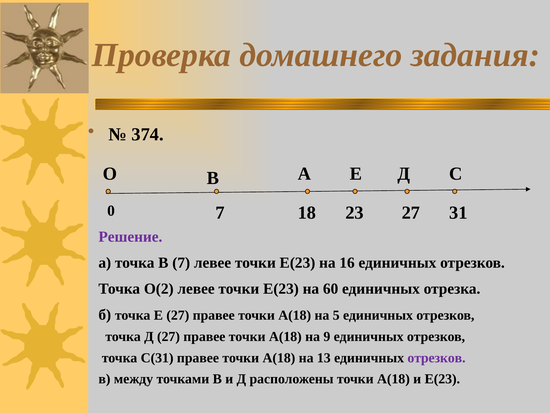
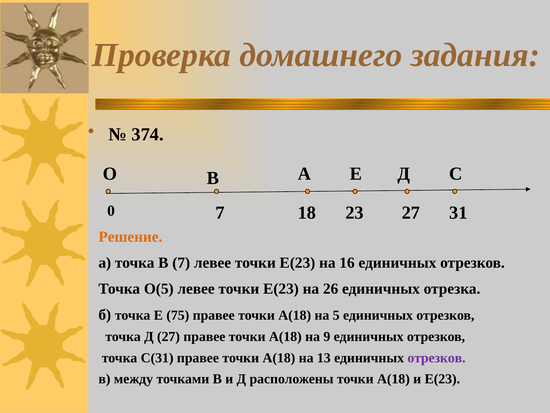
Решение colour: purple -> orange (130, 236)
О(2: О(2 -> О(5 (159, 288)
60: 60 -> 26 (331, 288)
точка Е 27: 27 -> 75 (178, 315)
